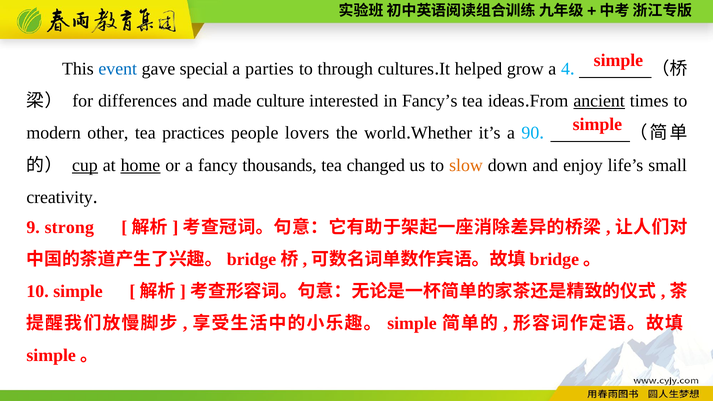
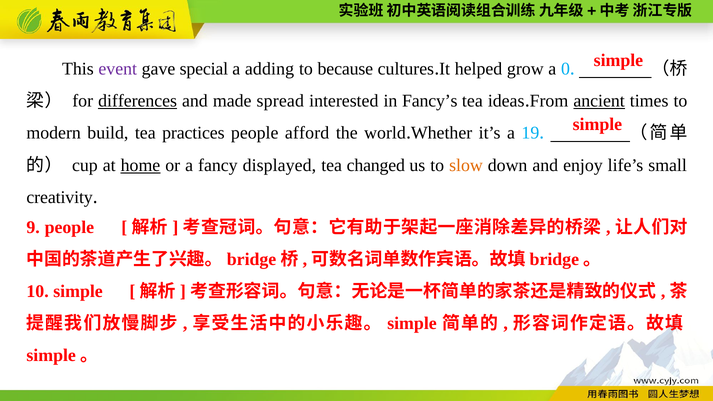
event colour: blue -> purple (118, 69)
parties: parties -> adding (270, 69)
through: through -> because (345, 69)
4: 4 -> 0 (566, 69)
differences underline: none -> present (138, 101)
culture: culture -> spread (280, 101)
other: other -> build (108, 133)
lovers: lovers -> afford (307, 133)
90: 90 -> 19 (530, 133)
cup underline: present -> none (85, 165)
thousands: thousands -> displayed (279, 165)
9 strong: strong -> people (69, 227)
